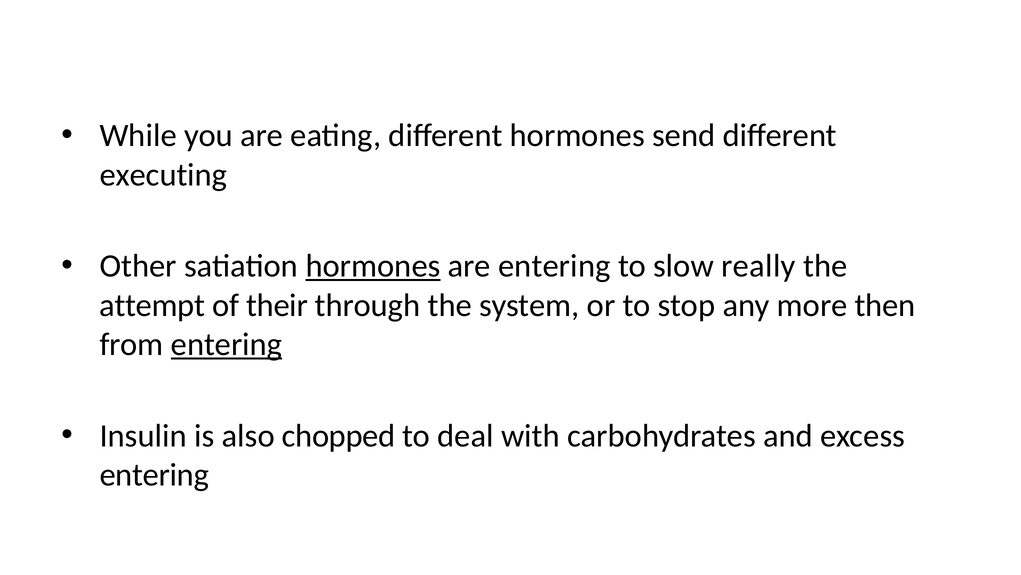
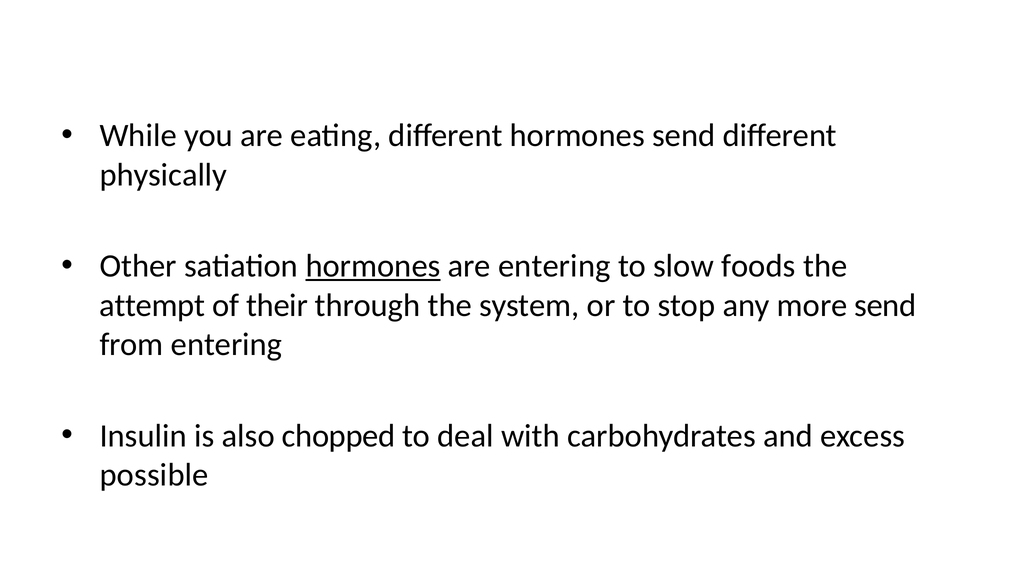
executing: executing -> physically (163, 175)
really: really -> foods (758, 266)
more then: then -> send (885, 305)
entering underline: present -> none (227, 344)
entering: entering -> possible (154, 474)
